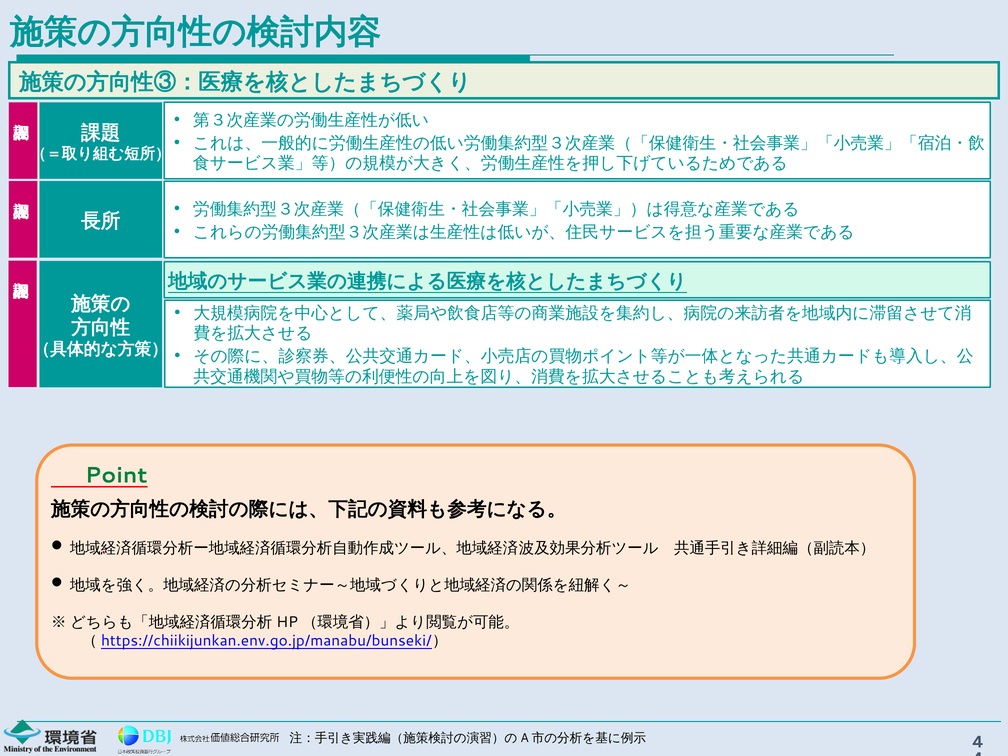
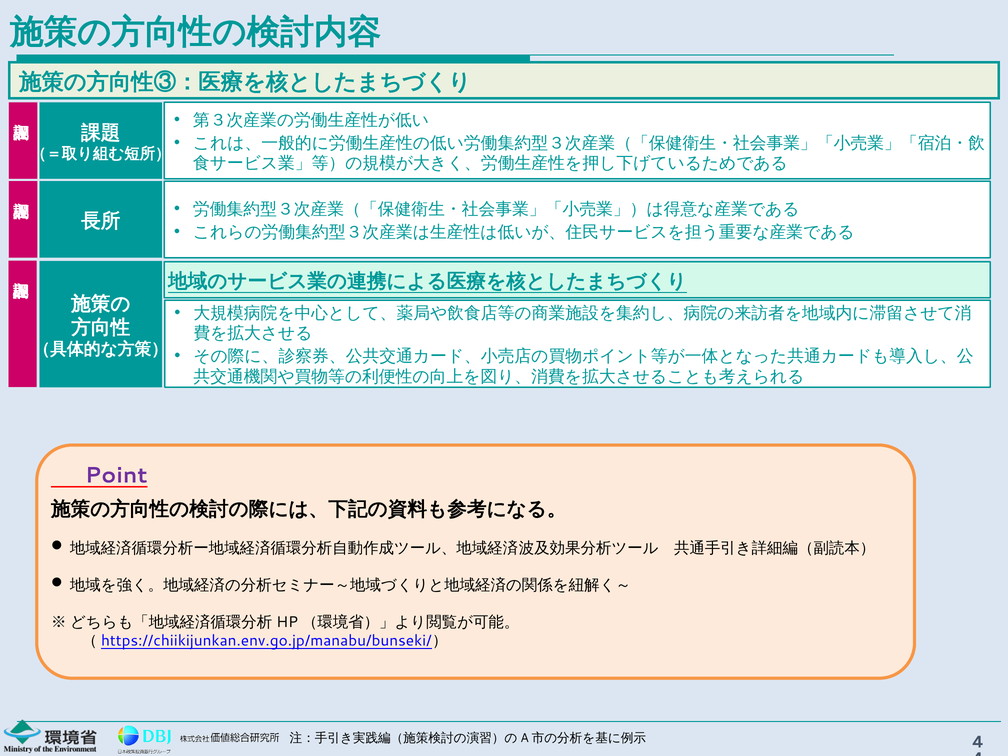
Point colour: green -> purple (116, 475)
